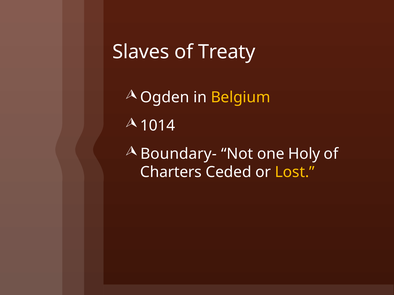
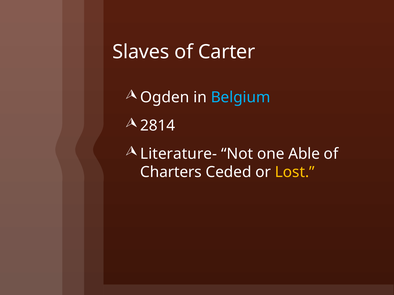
Treaty: Treaty -> Carter (227, 52)
Belgium colour: yellow -> light blue (241, 98)
1014: 1014 -> 2814 (158, 126)
Boundary-: Boundary- -> Literature- (179, 154)
Holy: Holy -> Able (304, 154)
